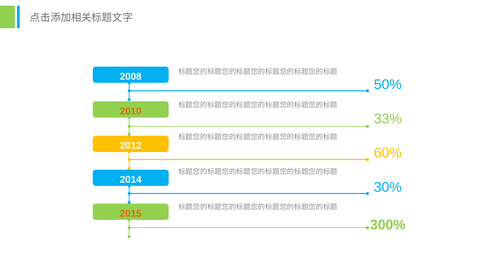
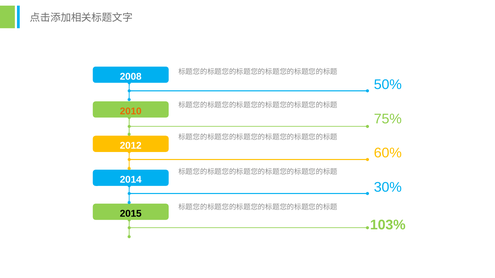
33%: 33% -> 75% (388, 119)
2015 colour: orange -> black (131, 214)
300%: 300% -> 103% (388, 225)
